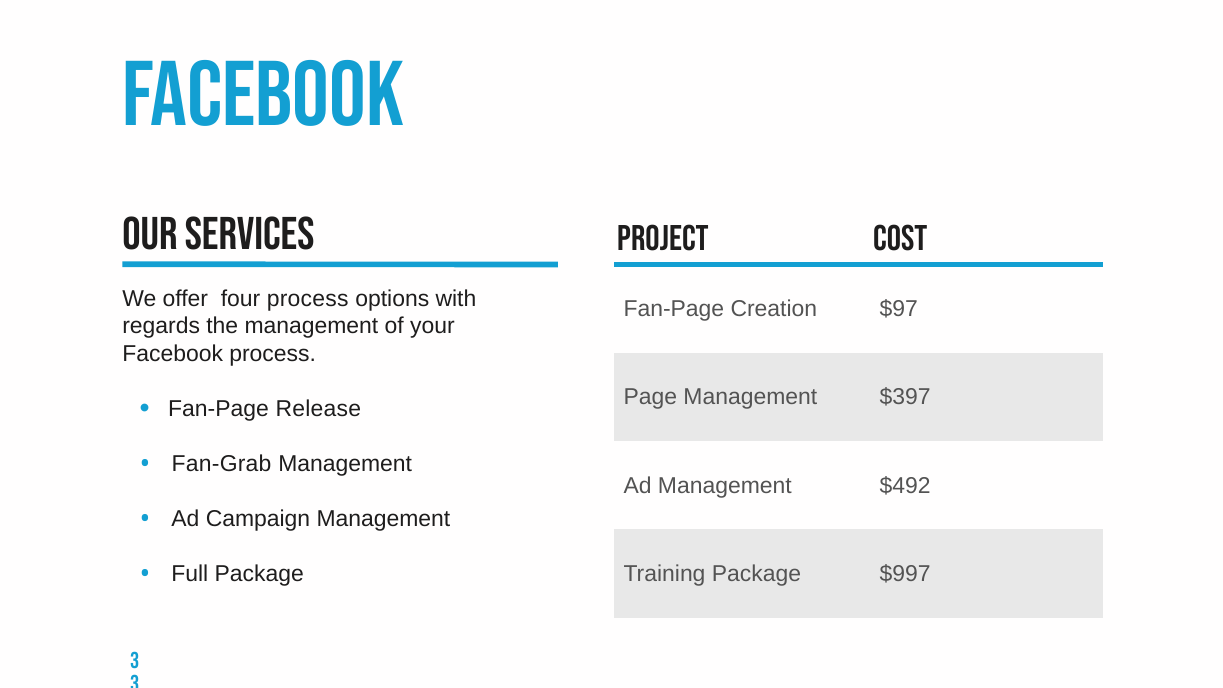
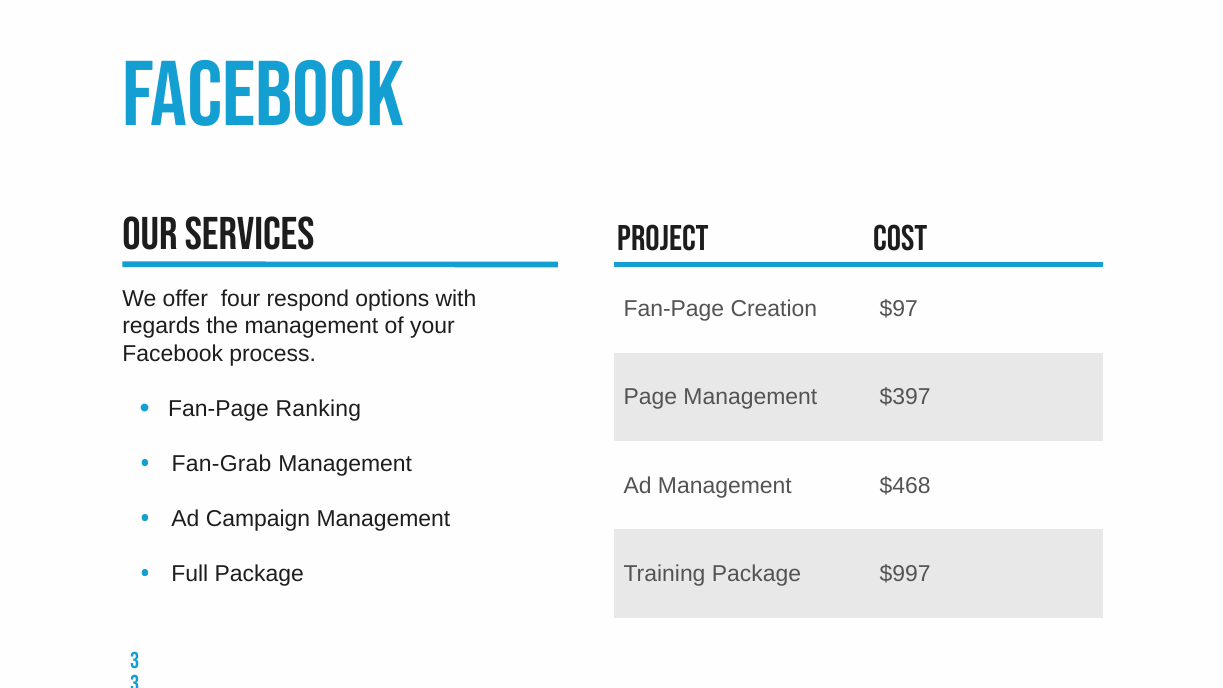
four process: process -> respond (308, 299)
Release: Release -> Ranking (318, 409)
$492: $492 -> $468 (905, 486)
